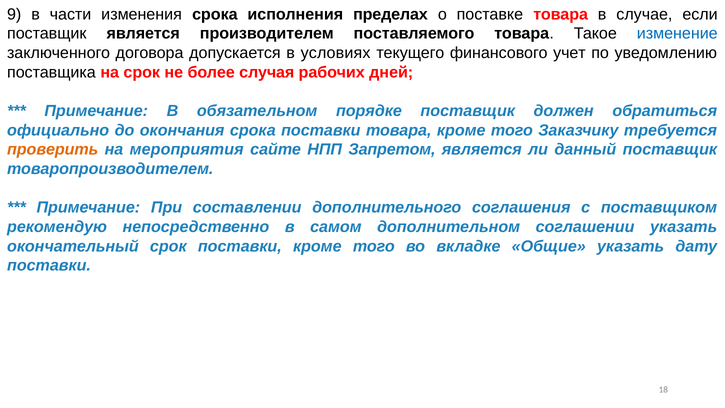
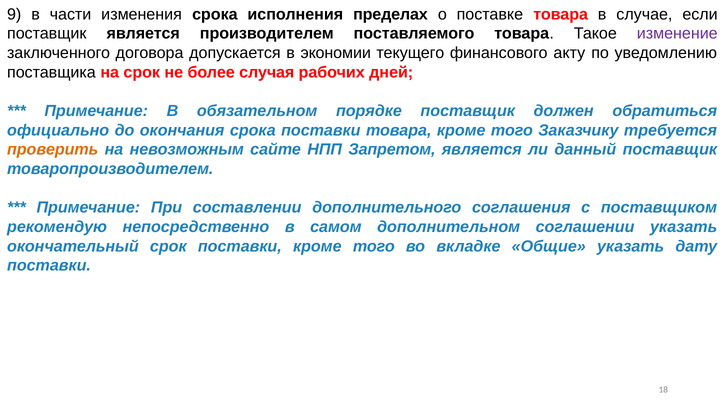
изменение colour: blue -> purple (677, 34)
условиях: условиях -> экономии (336, 53)
учет: учет -> акту (569, 53)
мероприятия: мероприятия -> невозможным (187, 150)
